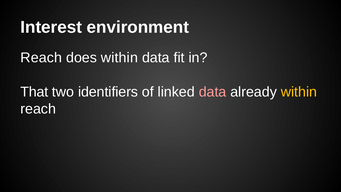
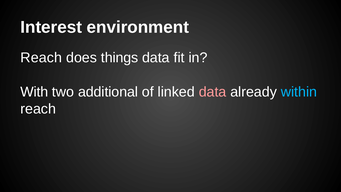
does within: within -> things (120, 58)
That: That -> With (34, 92)
identifiers: identifiers -> additional (108, 92)
within colour: yellow -> light blue (299, 92)
